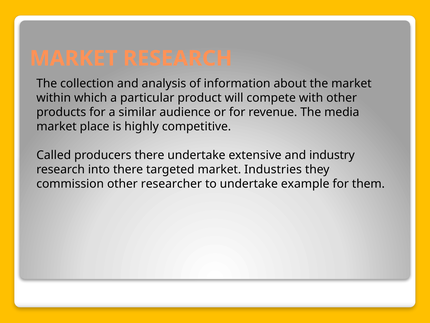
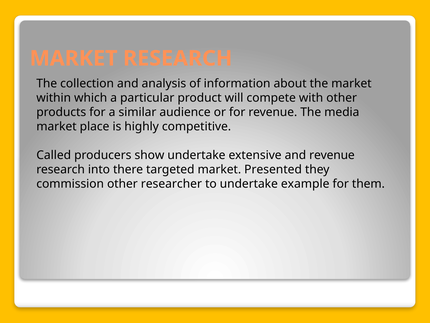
producers there: there -> show (149, 155)
and industry: industry -> revenue (332, 155)
Industries: Industries -> Presented (273, 169)
